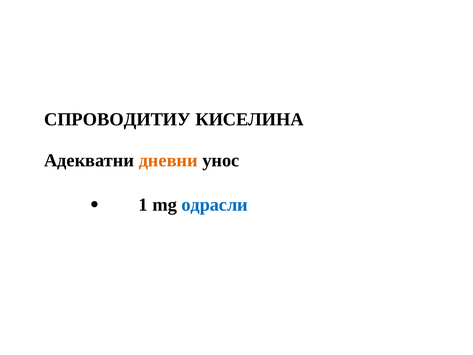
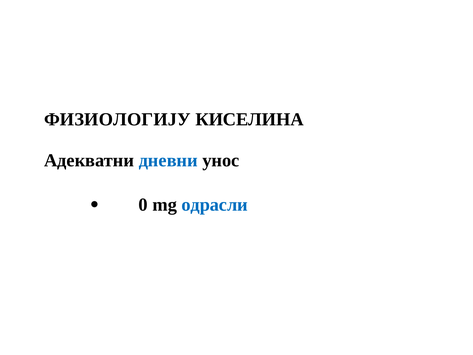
СПРОВОДИТИУ: СПРОВОДИТИУ -> ФИЗИОЛОГИЈУ (117, 119)
дневни colour: orange -> blue (168, 160)
1: 1 -> 0 (143, 205)
